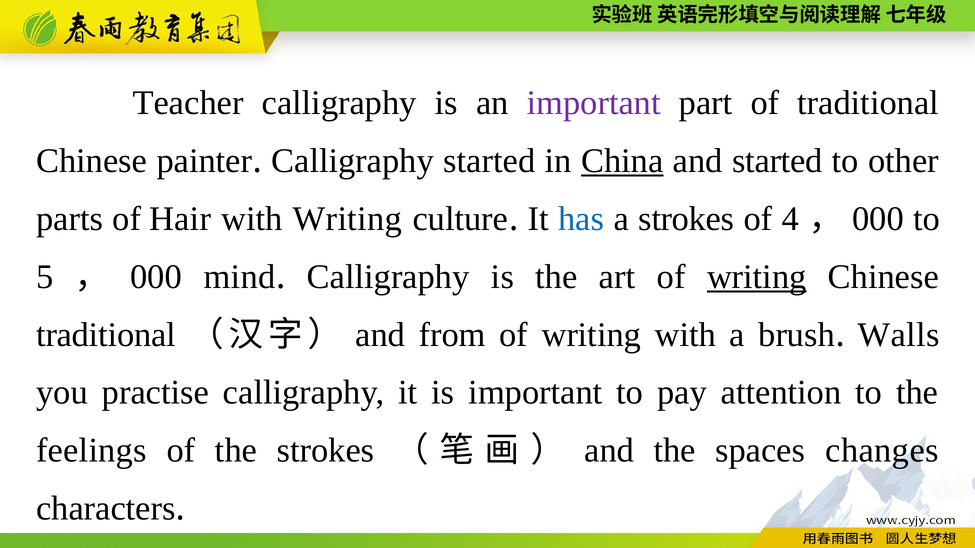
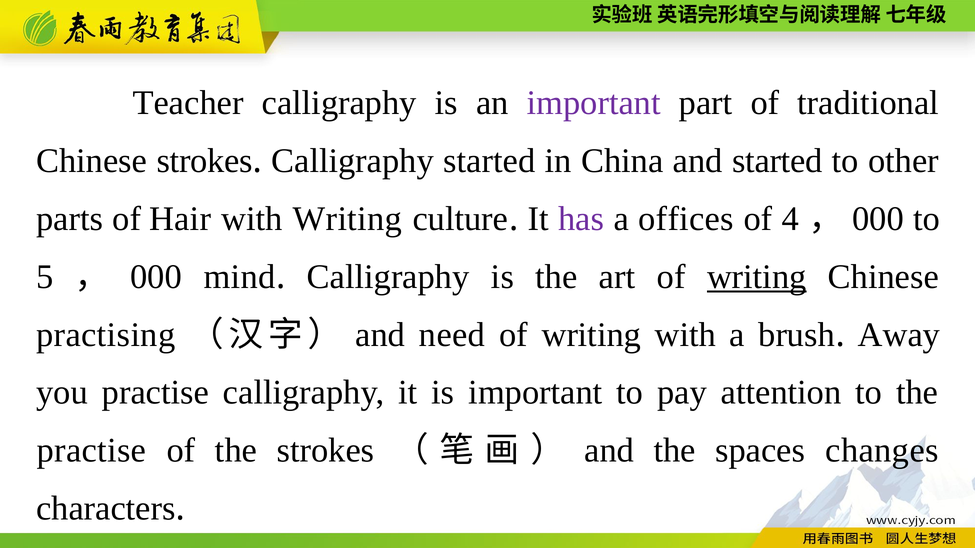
Chinese painter: painter -> strokes (205, 161)
China underline: present -> none (622, 161)
has colour: blue -> purple (581, 219)
a strokes: strokes -> offices (686, 219)
traditional: traditional -> practising (106, 335)
from: from -> need (452, 335)
Walls: Walls -> Away (899, 335)
feelings: feelings -> practise (91, 451)
